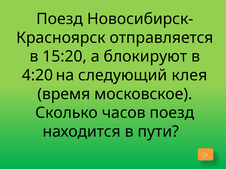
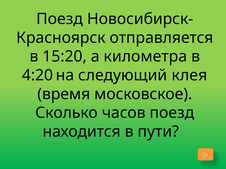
блокируют: блокируют -> километра (145, 57)
